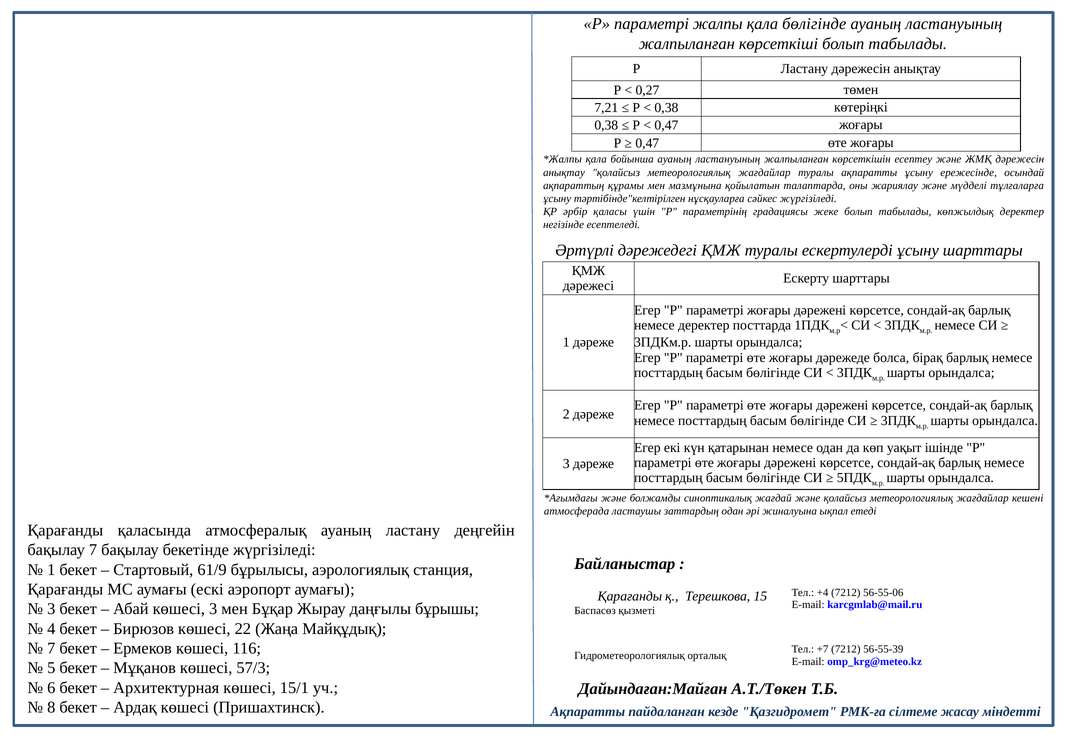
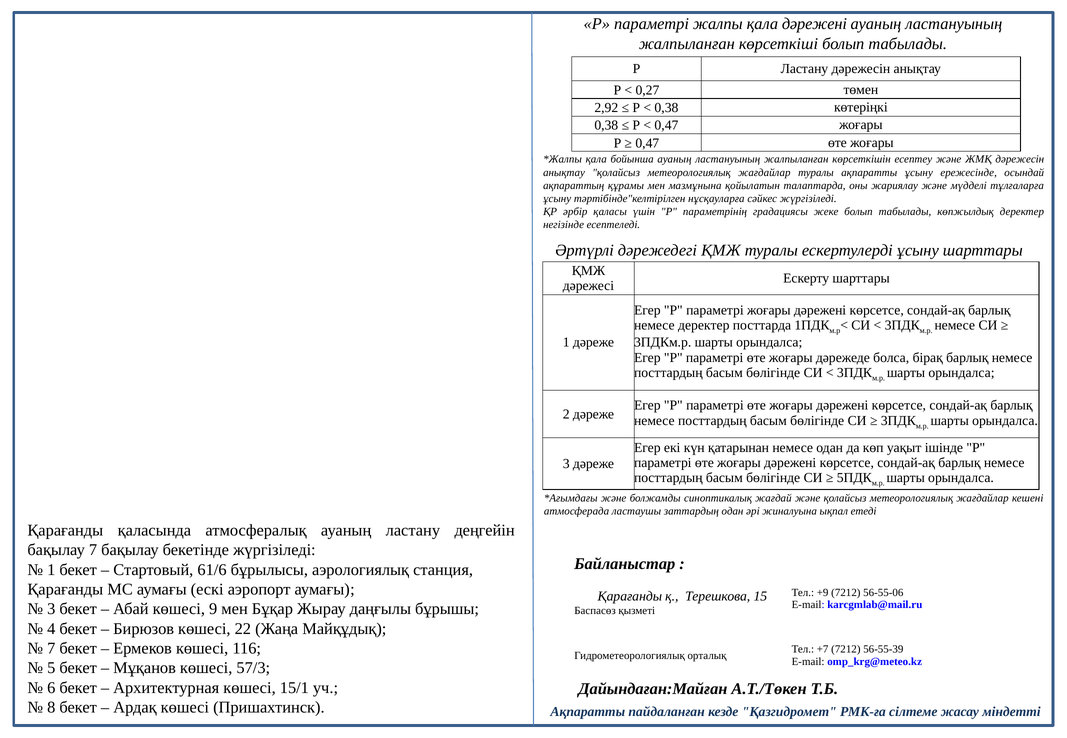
қала бөлігінде: бөлігінде -> дәрежені (814, 24)
7,21: 7,21 -> 2,92 (606, 108)
61/9: 61/9 -> 61/6 (212, 570)
+4: +4 -> +9 (823, 593)
көшесі 3: 3 -> 9 (213, 610)
